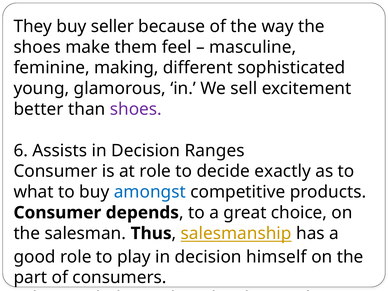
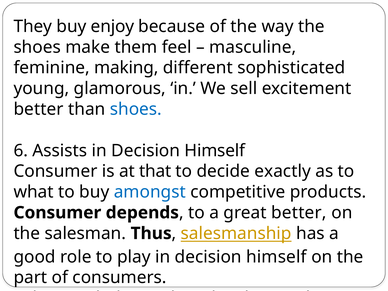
seller: seller -> enjoy (112, 26)
shoes colour: purple -> blue (136, 109)
Assists in Decision Ranges: Ranges -> Himself (215, 151)
at role: role -> that (155, 171)
great choice: choice -> better (299, 213)
